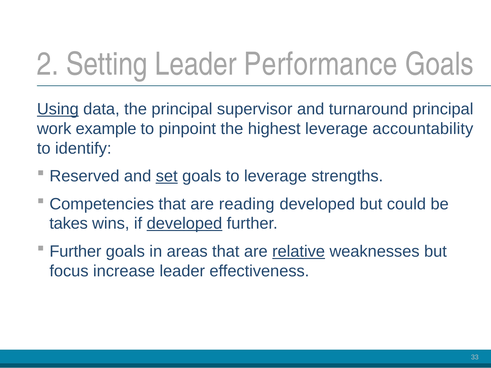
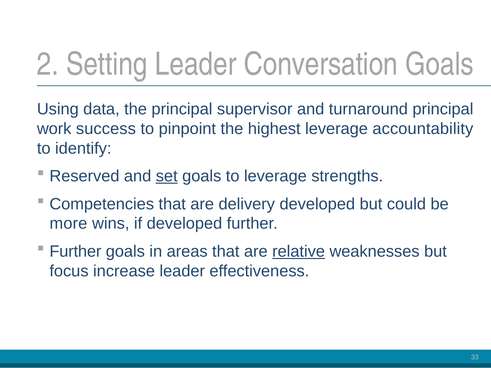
Performance: Performance -> Conversation (321, 64)
Using underline: present -> none (58, 109)
example: example -> success (106, 129)
reading: reading -> delivery (247, 204)
takes: takes -> more (68, 224)
developed underline: present -> none (184, 224)
